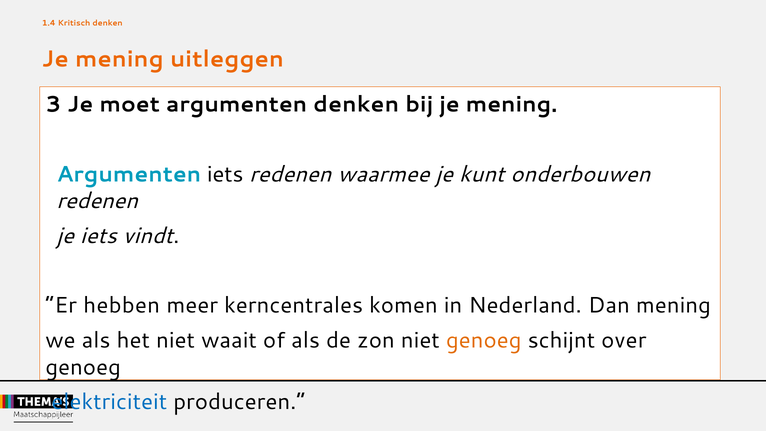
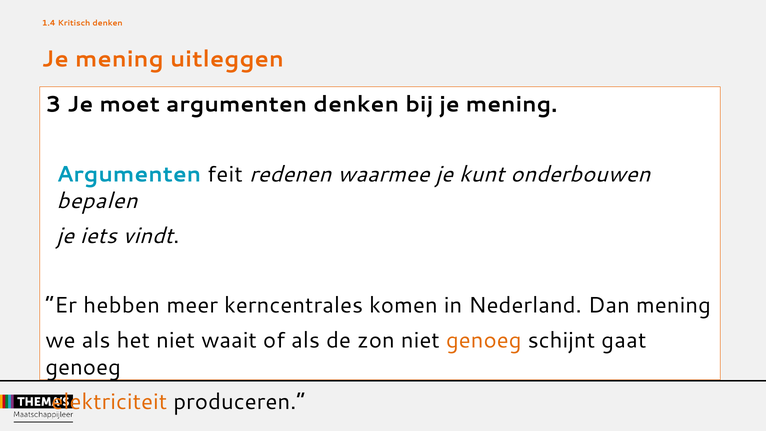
Argumenten iets: iets -> feit (225, 174)
redenen: redenen -> bepalen (97, 201)
over: over -> gaat (624, 340)
elektriciteit colour: blue -> orange (109, 402)
